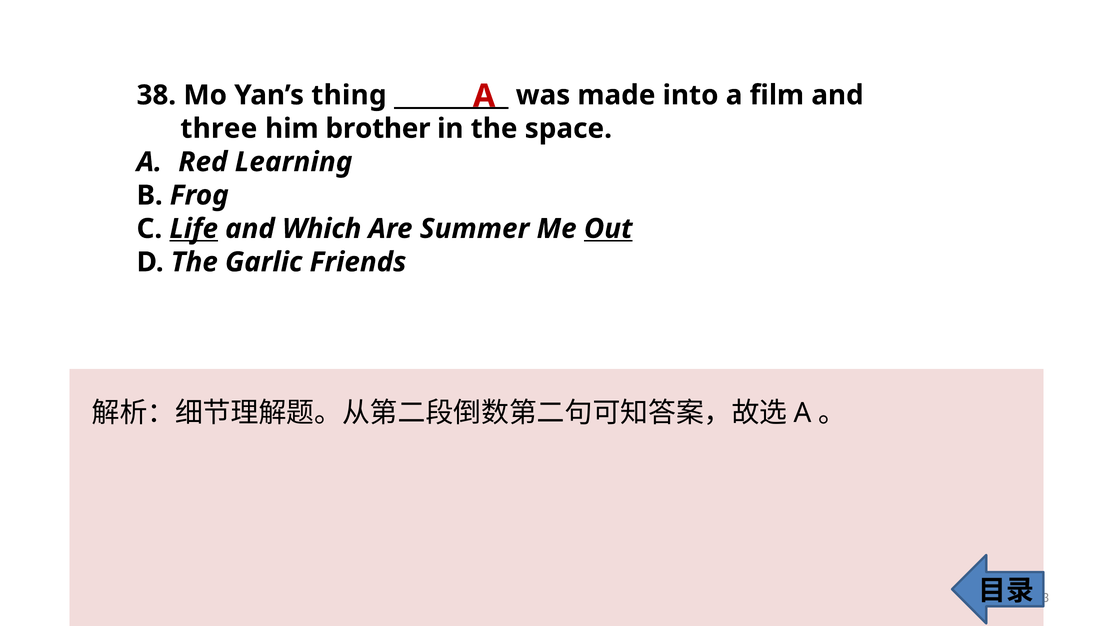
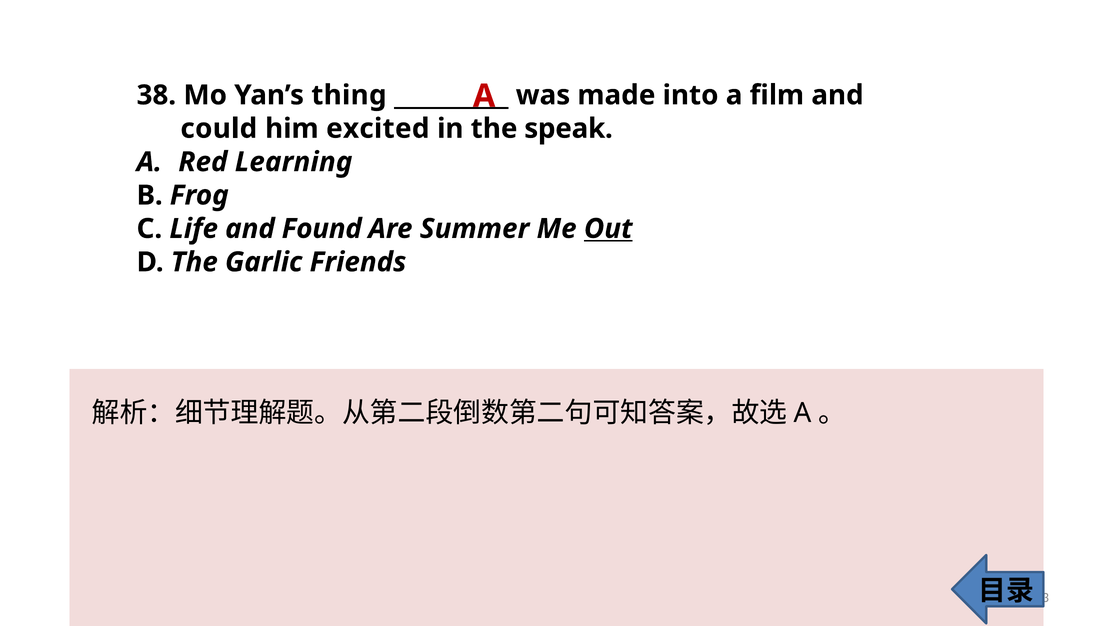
three: three -> could (219, 129)
brother: brother -> excited (378, 129)
space: space -> speak (569, 129)
Life underline: present -> none (194, 229)
Which: Which -> Found (322, 229)
